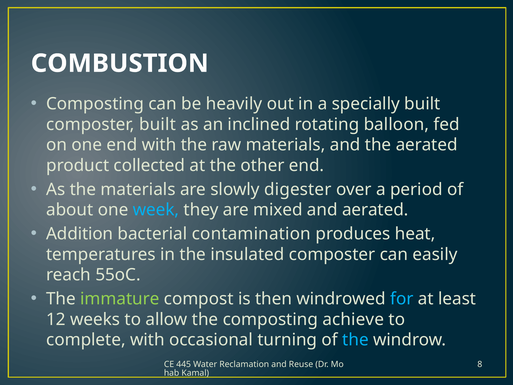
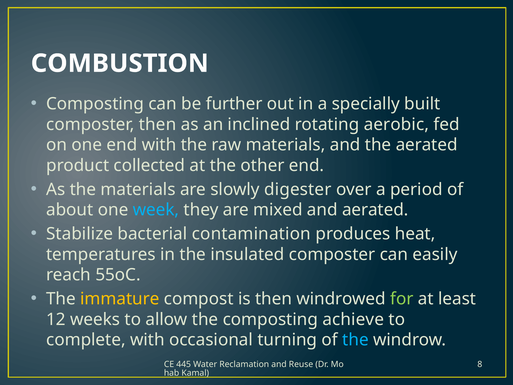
heavily: heavily -> further (234, 104)
composter built: built -> then (158, 124)
balloon: balloon -> aerobic (396, 124)
Addition: Addition -> Stabilize (80, 234)
immature colour: light green -> yellow (120, 299)
for colour: light blue -> light green (402, 299)
